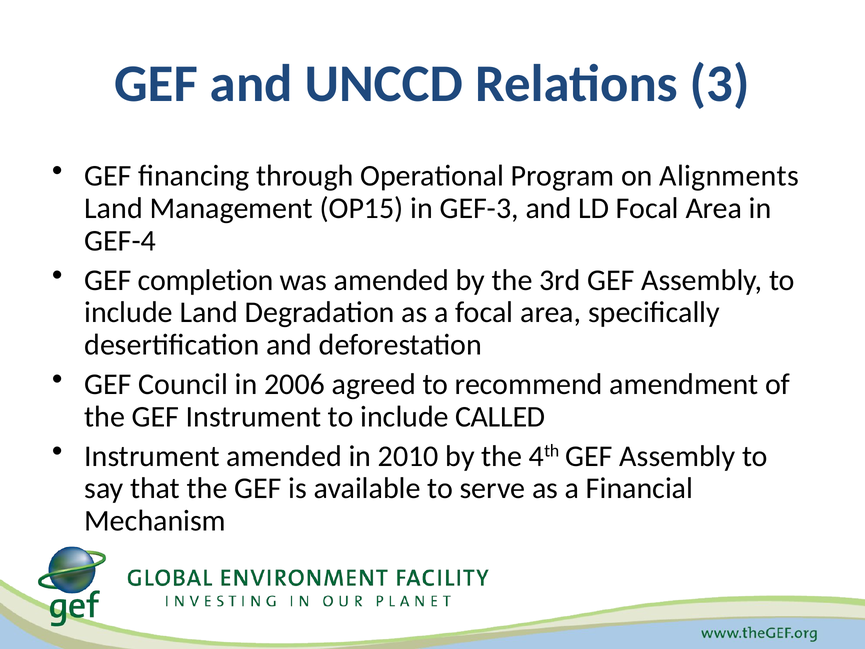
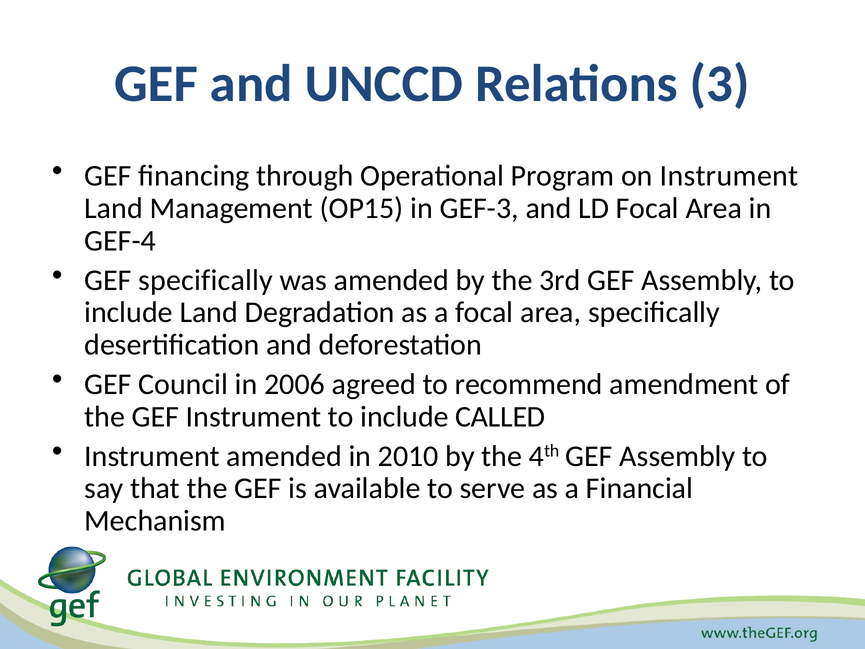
on Alignments: Alignments -> Instrument (729, 176)
GEF completion: completion -> specifically (206, 280)
